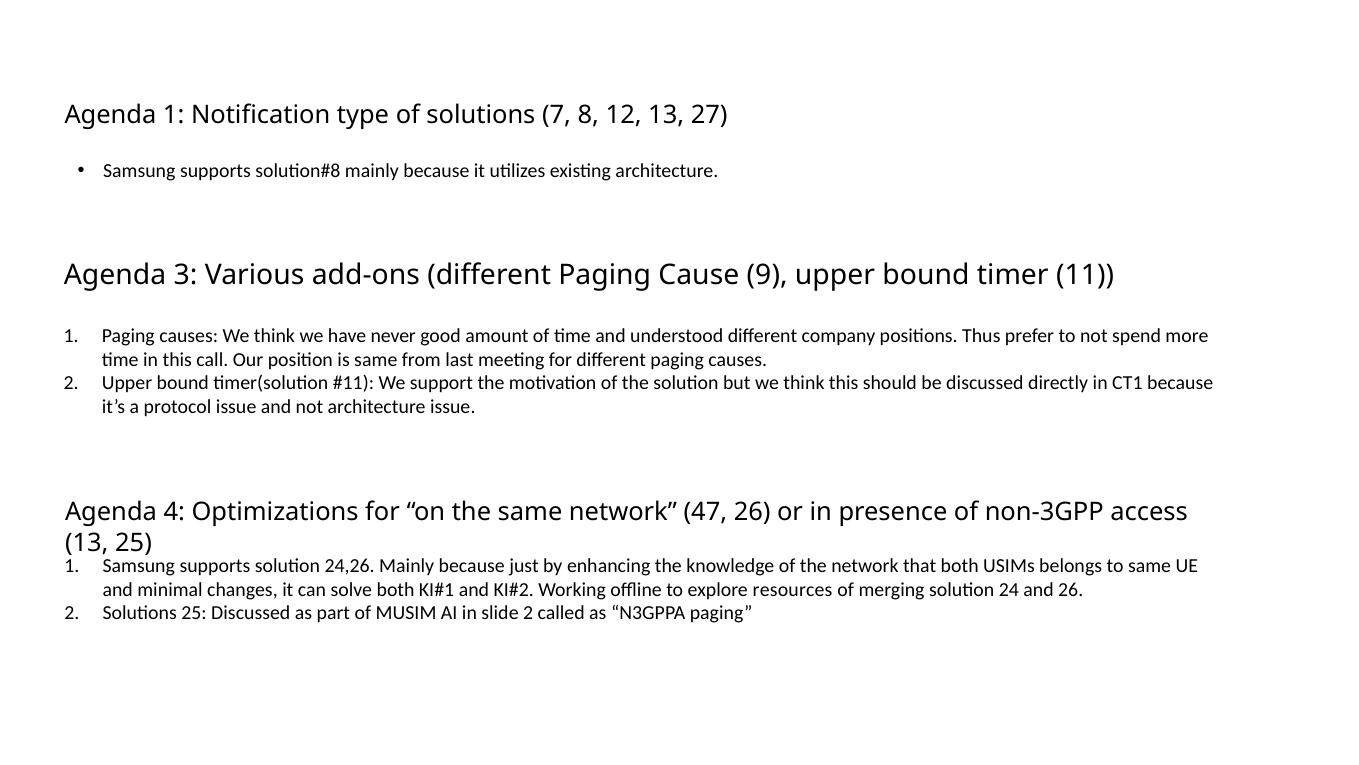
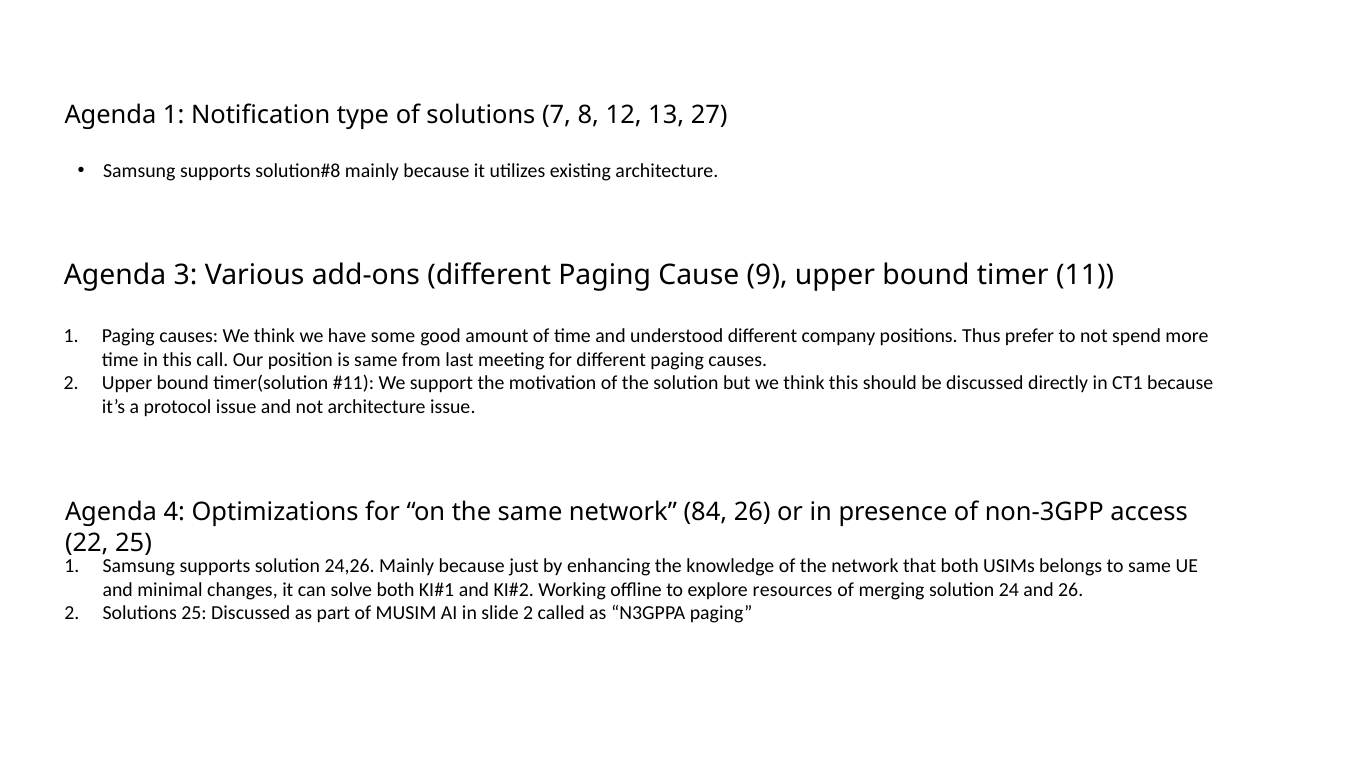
never: never -> some (393, 336)
47: 47 -> 84 (705, 512)
13: 13 -> 22 (87, 542)
